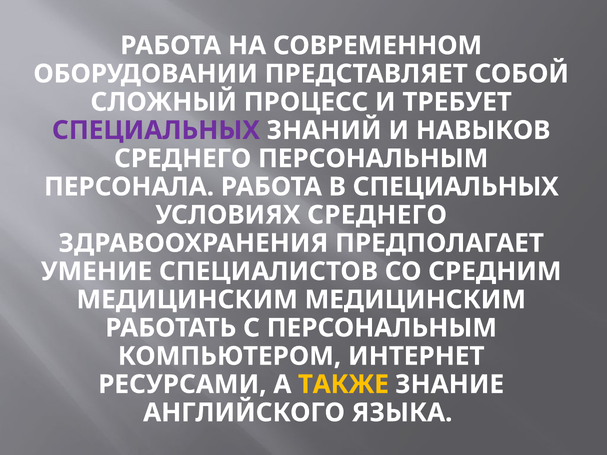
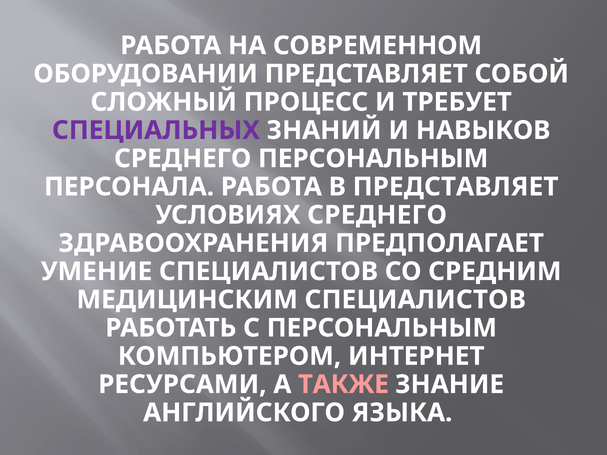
В СПЕЦИАЛЬНЫХ: СПЕЦИАЛЬНЫХ -> ПРЕДСТАВЛЯЕТ (456, 187)
МЕДИЦИНСКИМ МЕДИЦИНСКИМ: МЕДИЦИНСКИМ -> СПЕЦИАЛИСТОВ (415, 300)
ТАКЖЕ colour: yellow -> pink (343, 385)
